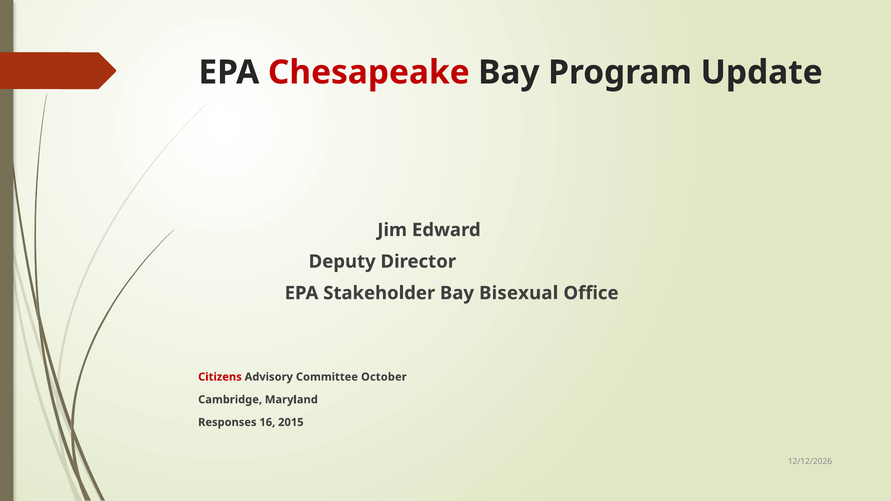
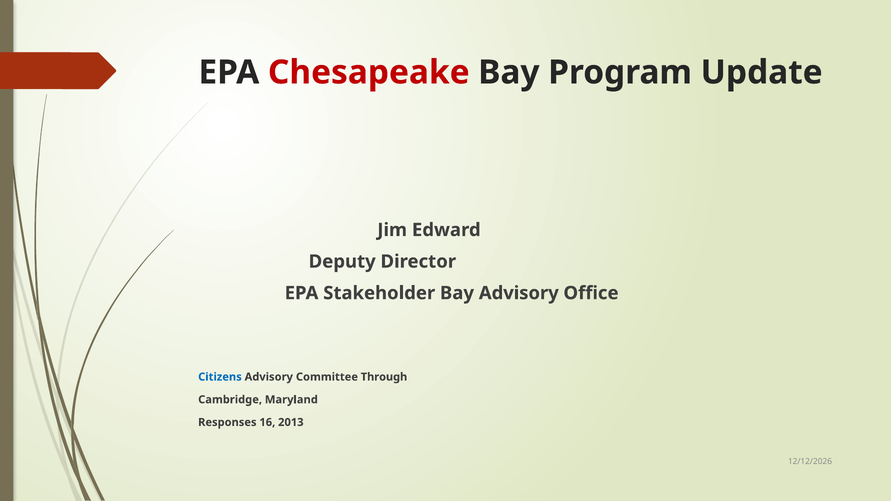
Bay Bisexual: Bisexual -> Advisory (519, 293)
Citizens colour: red -> blue (220, 377)
October: October -> Through (384, 377)
2015: 2015 -> 2013 (291, 422)
